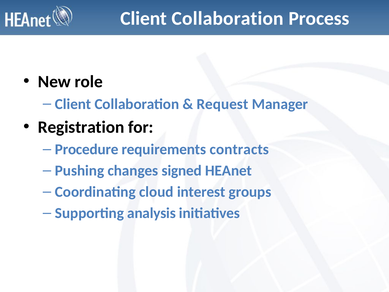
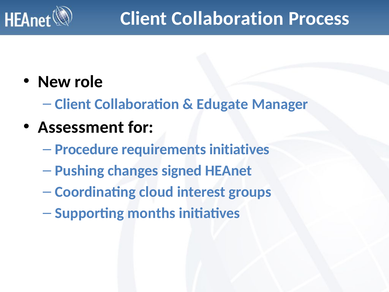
Request: Request -> Edugate (222, 104)
Registration: Registration -> Assessment (81, 127)
requirements contracts: contracts -> initiatives (239, 149)
analysis: analysis -> months (151, 213)
